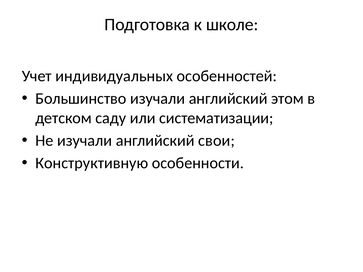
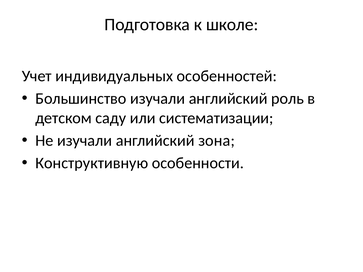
этом: этом -> роль (287, 99)
свои: свои -> зона (217, 141)
